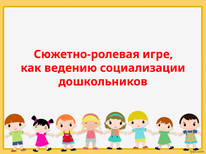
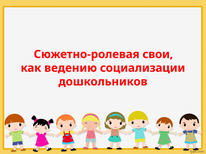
игре: игре -> свои (158, 54)
